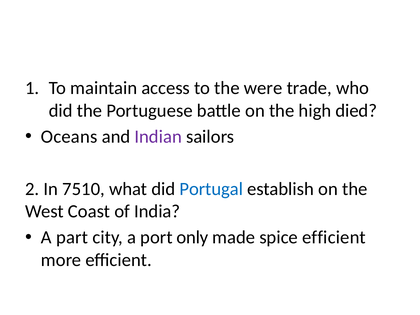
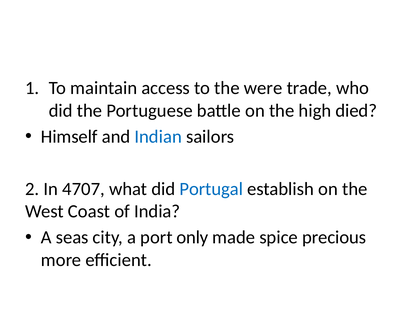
Oceans: Oceans -> Himself (69, 137)
Indian colour: purple -> blue (158, 137)
7510: 7510 -> 4707 (84, 189)
part: part -> seas (72, 237)
spice efficient: efficient -> precious (334, 237)
